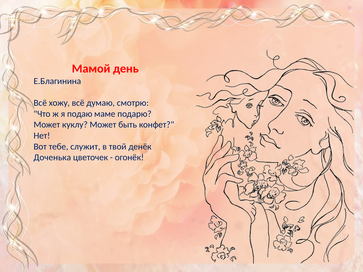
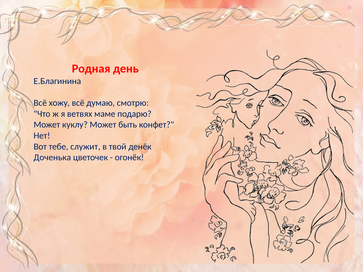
Мамой: Мамой -> Родная (91, 69)
подаю: подаю -> ветвях (80, 114)
